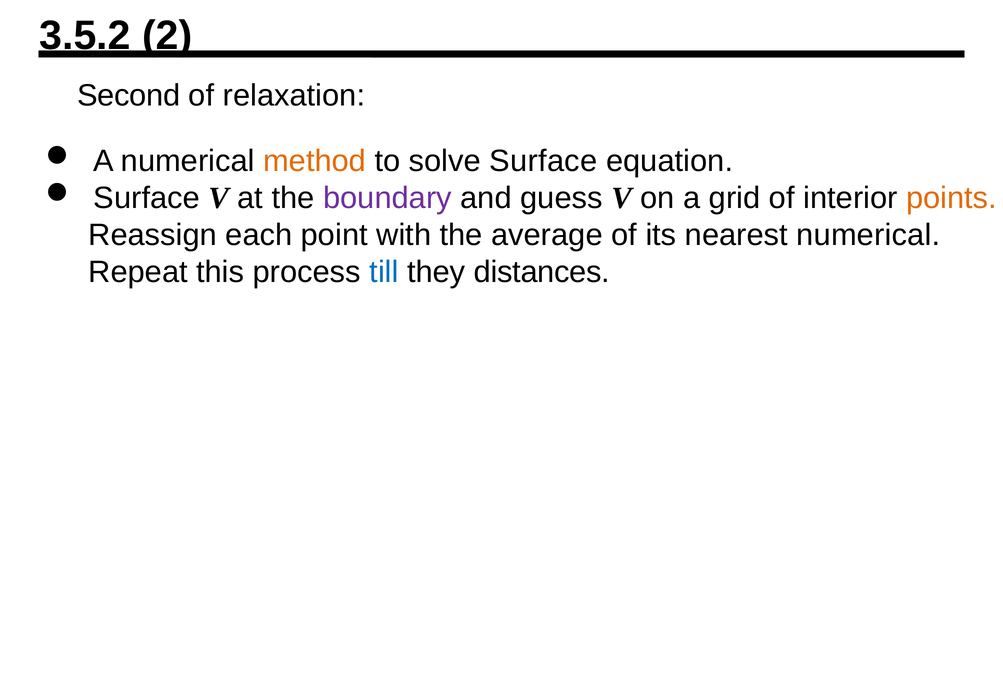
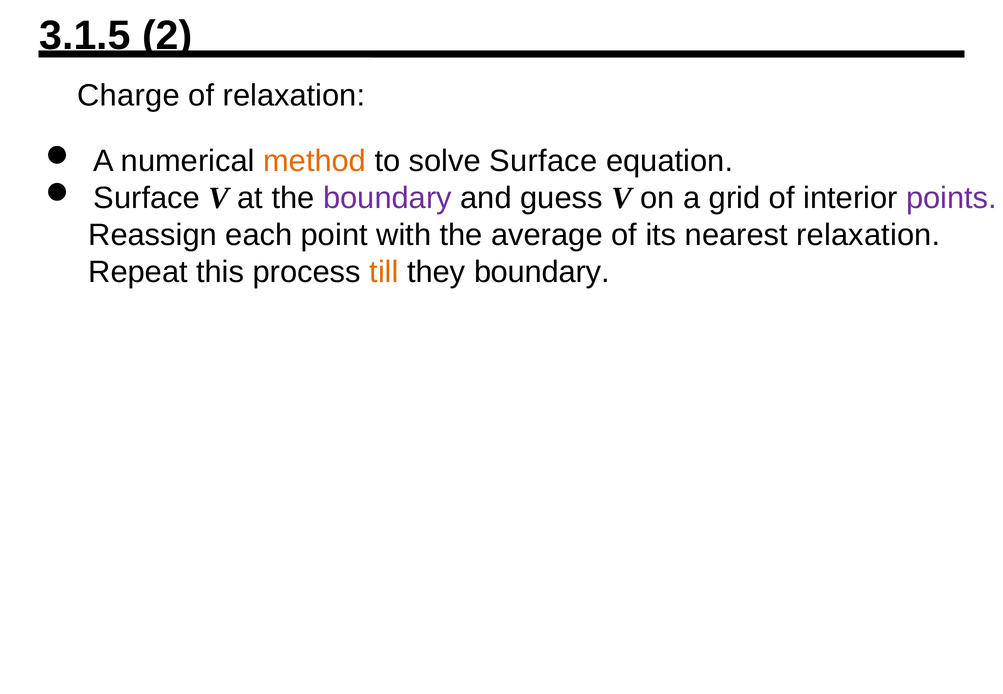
3.5.2: 3.5.2 -> 3.1.5 (85, 36)
Second: Second -> Charge (128, 95)
points colour: orange -> purple (952, 198)
nearest numerical: numerical -> relaxation (868, 235)
till colour: blue -> orange (384, 272)
they distances: distances -> boundary (542, 272)
